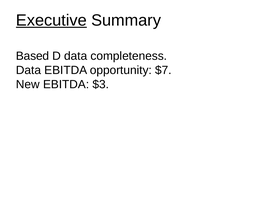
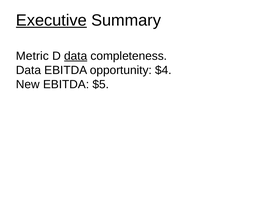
Based: Based -> Metric (32, 56)
data underline: none -> present (76, 56)
$7: $7 -> $4 (163, 70)
$3: $3 -> $5 (101, 84)
